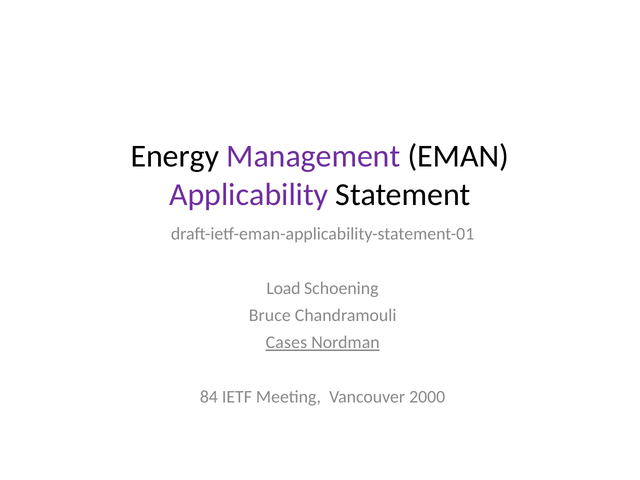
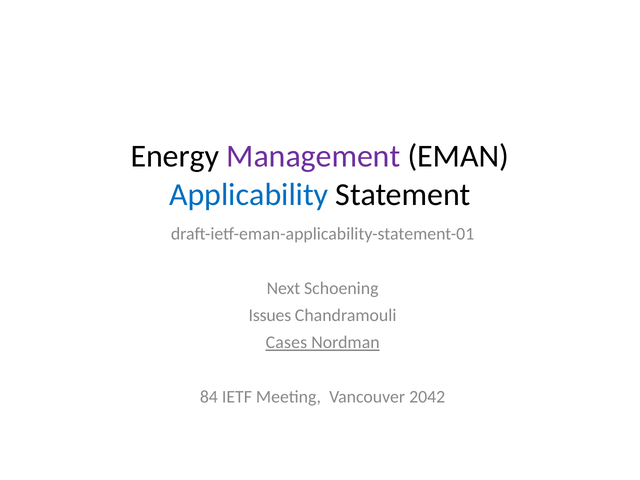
Applicability colour: purple -> blue (249, 195)
Load: Load -> Next (283, 288)
Bruce: Bruce -> Issues (270, 315)
2000: 2000 -> 2042 (427, 397)
